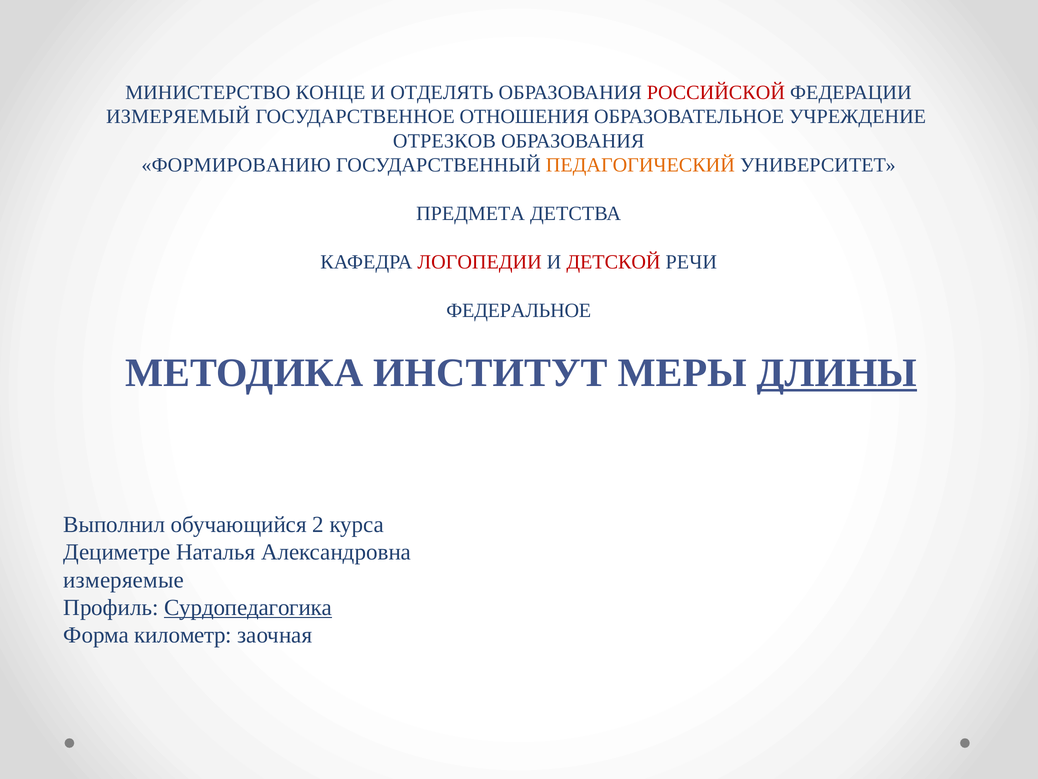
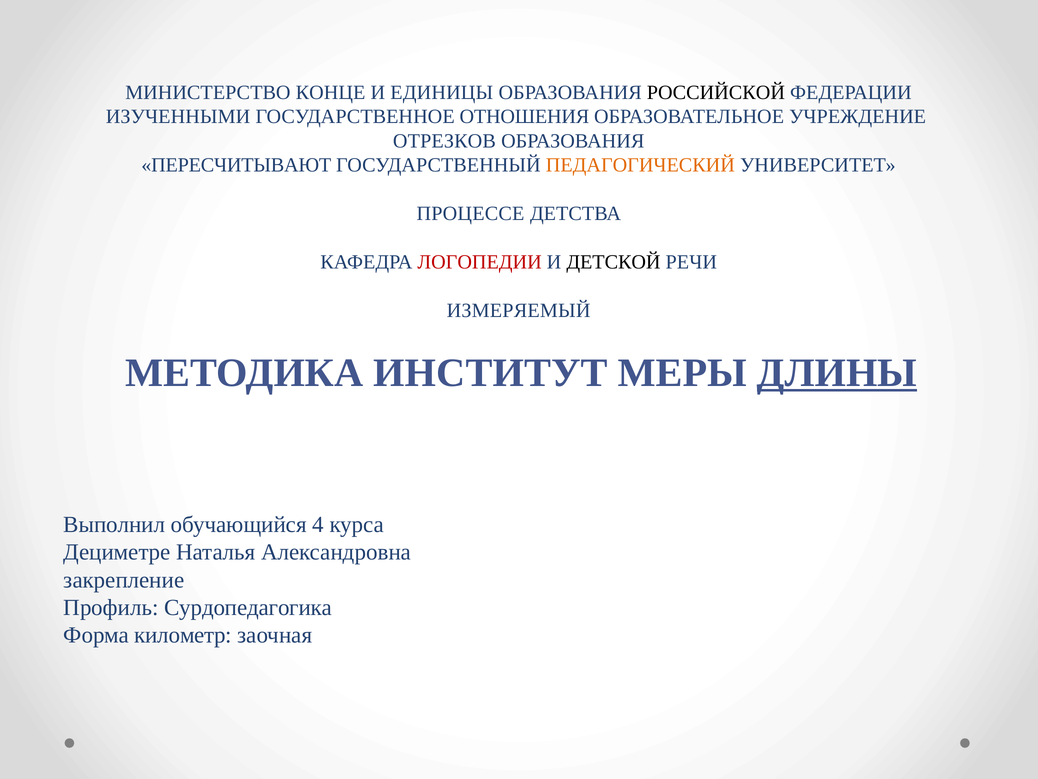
ОТДЕЛЯТЬ: ОТДЕЛЯТЬ -> ЕДИНИЦЫ (442, 92)
РОССИЙСКОЙ colour: red -> black (716, 92)
ИЗМЕРЯЕМЫЙ: ИЗМЕРЯЕМЫЙ -> ИЗУЧЕННЫМИ (178, 117)
ФОРМИРОВАНИЮ: ФОРМИРОВАНИЮ -> ПЕРЕСЧИТЫВАЮТ (236, 165)
ПРЕДМЕТА: ПРЕДМЕТА -> ПРОЦЕССЕ (470, 214)
ДЕТСКОЙ colour: red -> black (613, 262)
ФЕДЕРАЛЬНОЕ: ФЕДЕРАЛЬНОЕ -> ИЗМЕРЯЕМЫЙ (519, 311)
2: 2 -> 4 (318, 524)
измеряемые: измеряемые -> закрепление (124, 580)
Сурдопедагогика underline: present -> none (248, 607)
